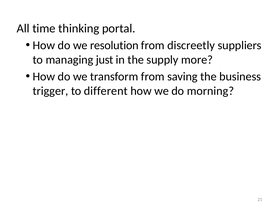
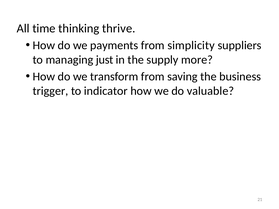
portal: portal -> thrive (119, 28)
resolution: resolution -> payments (114, 45)
discreetly: discreetly -> simplicity (191, 45)
different: different -> indicator (106, 91)
morning: morning -> valuable (210, 91)
